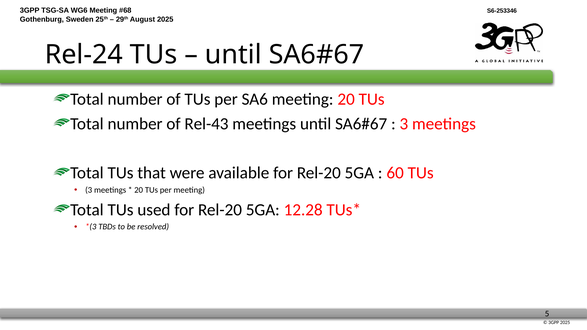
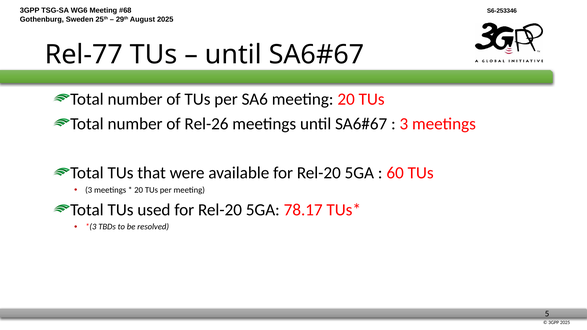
Rel-24: Rel-24 -> Rel-77 (84, 55)
Rel-43: Rel-43 -> Rel-26 (206, 124)
12.28: 12.28 -> 78.17 (303, 210)
